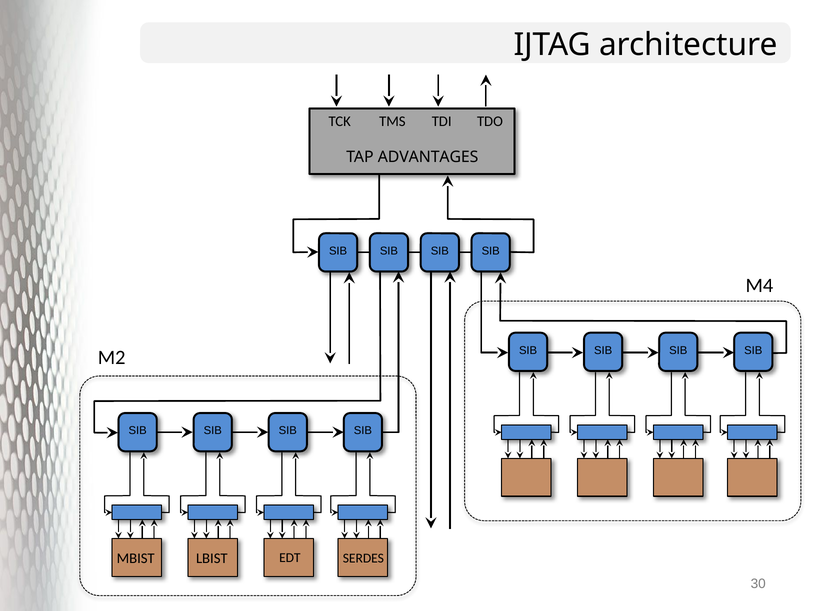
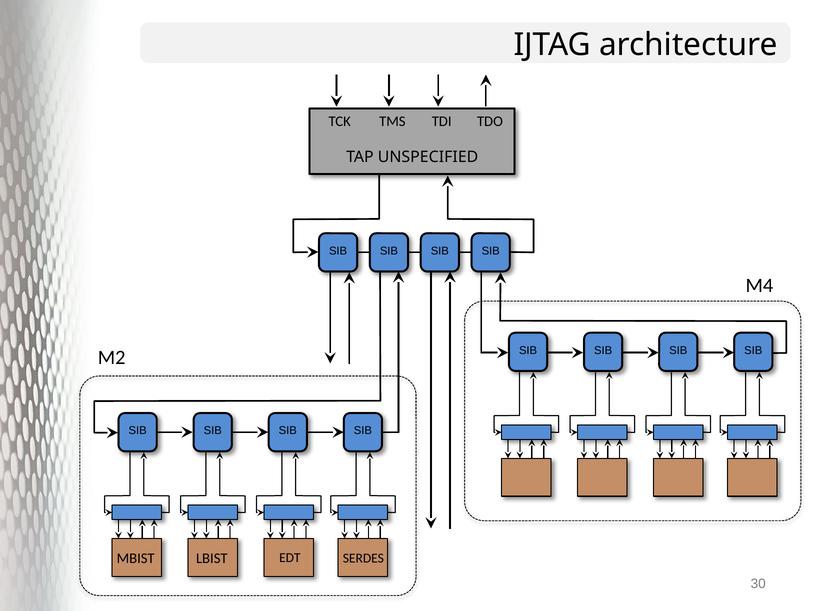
ADVANTAGES: ADVANTAGES -> UNSPECIFIED (428, 157)
